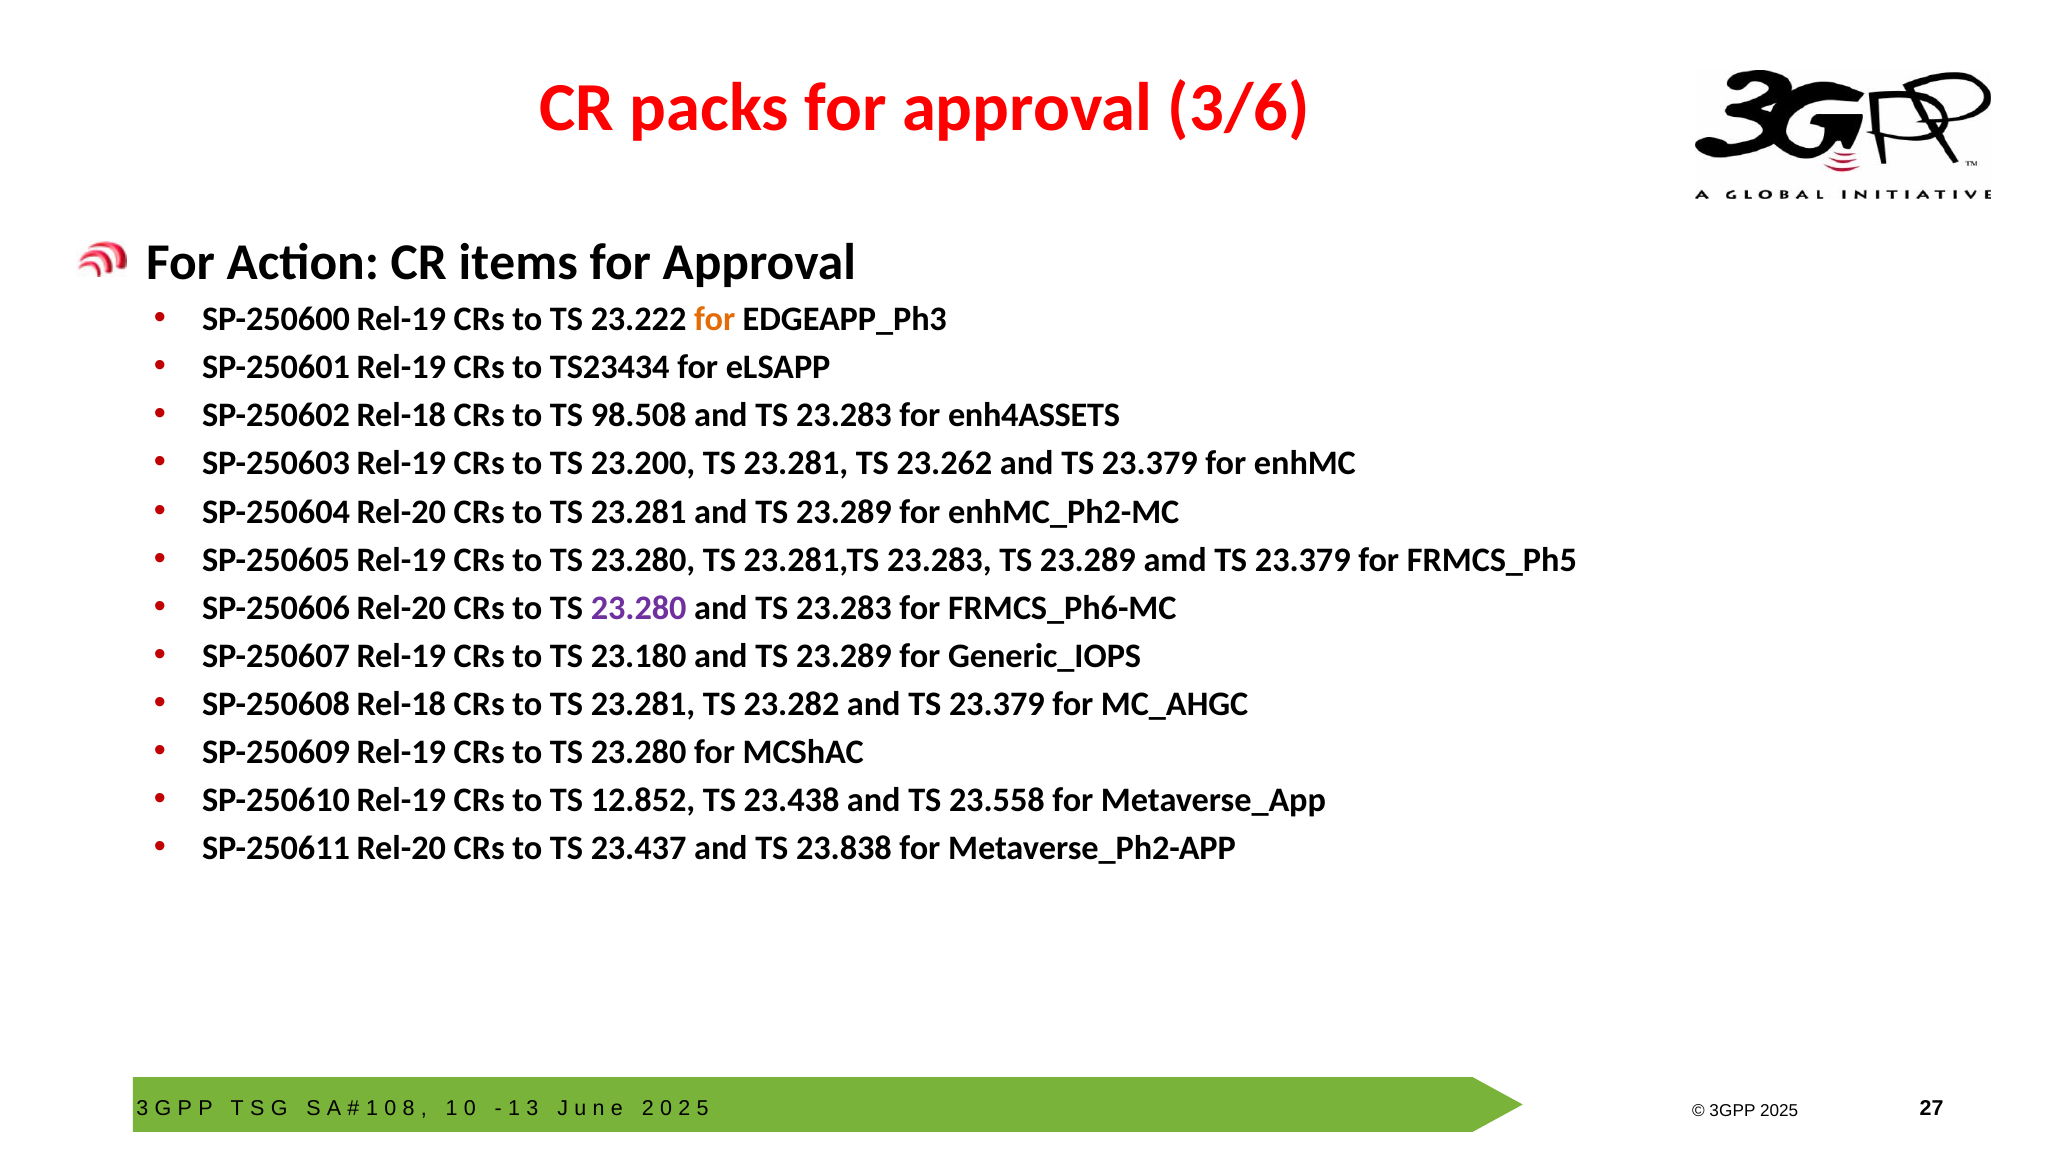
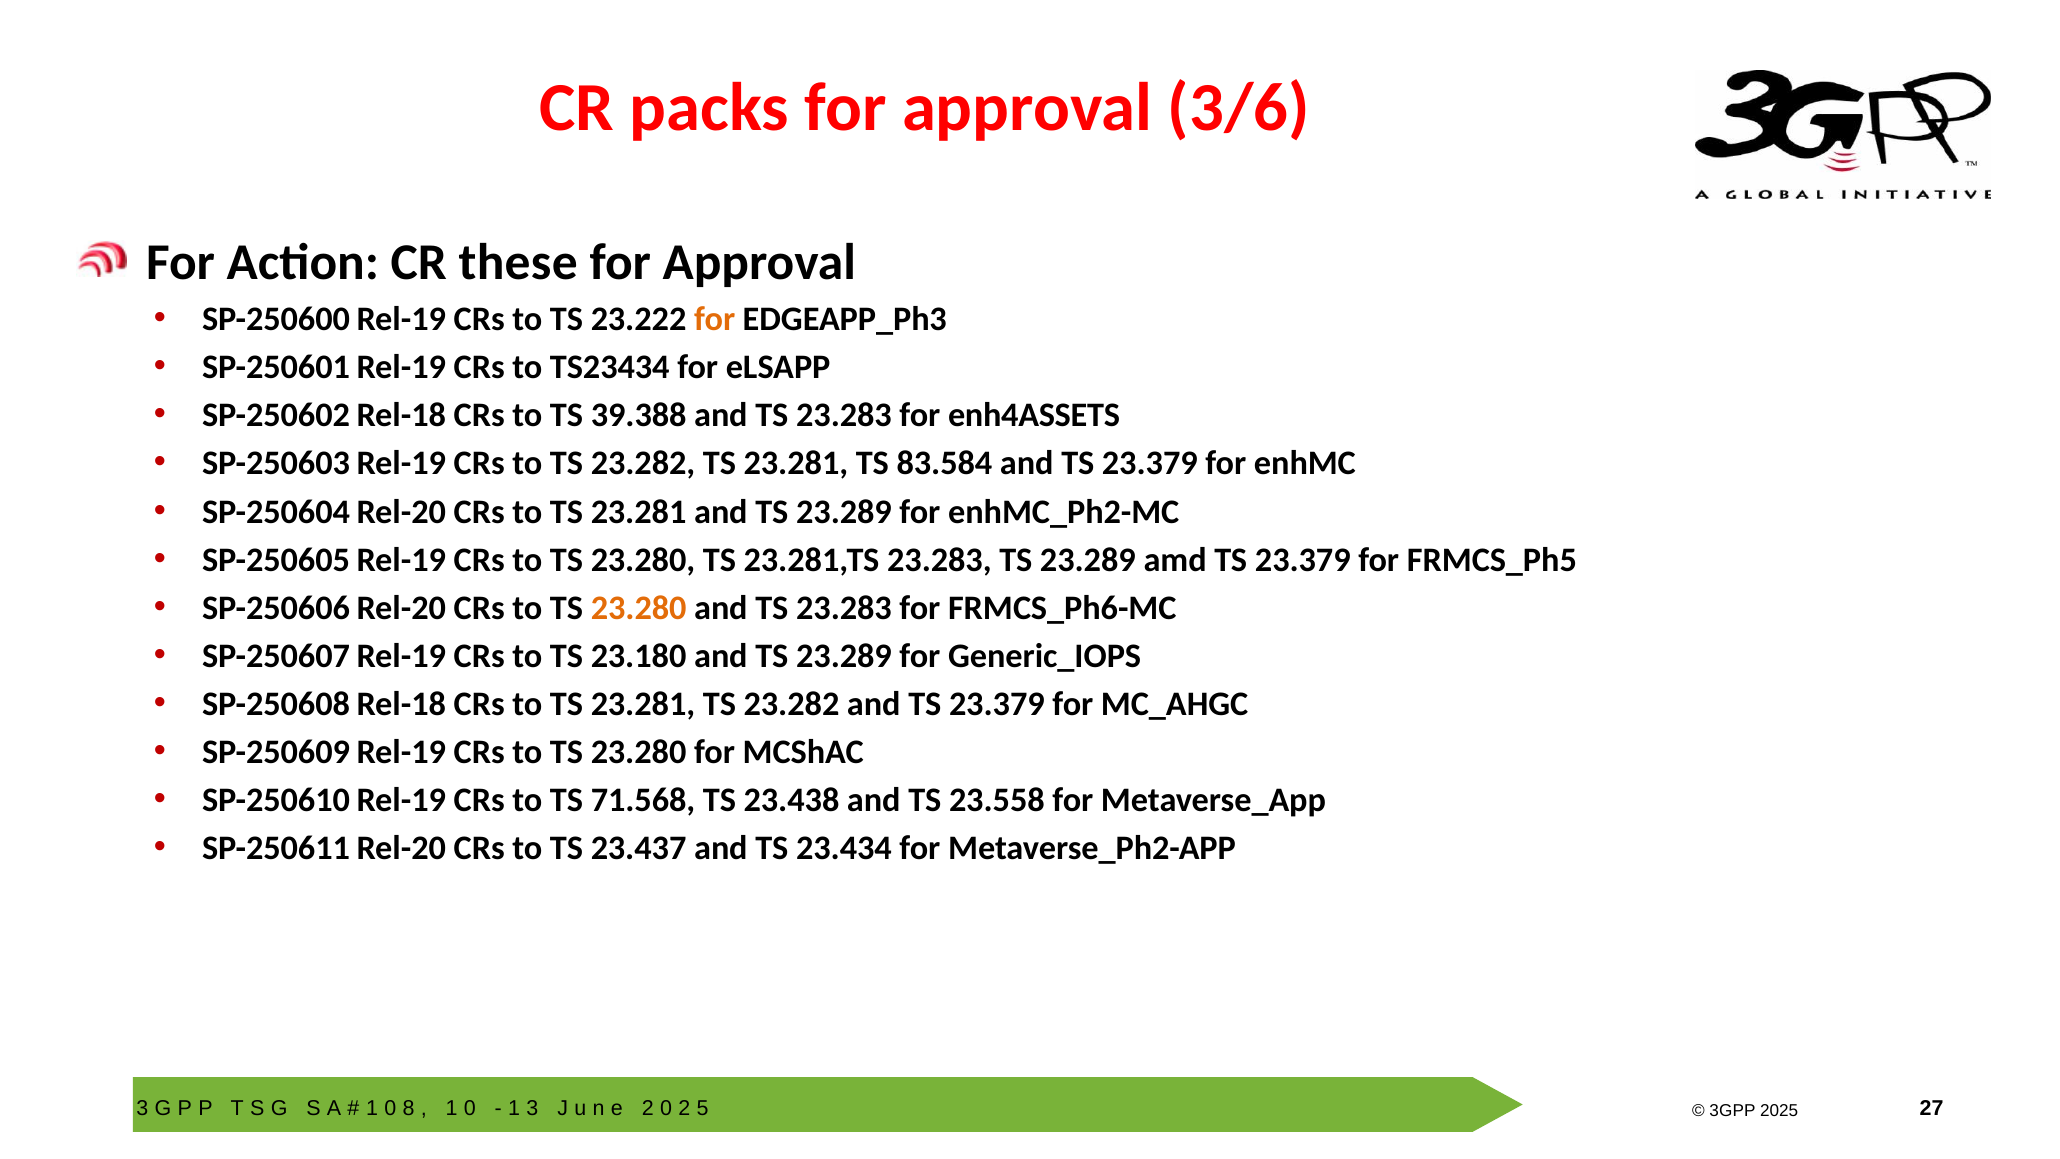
items: items -> these (518, 262)
98.508: 98.508 -> 39.388 (639, 415)
to TS 23.200: 23.200 -> 23.282 (643, 464)
23.262: 23.262 -> 83.584 (944, 464)
23.280 colour: purple -> orange (639, 608)
12.852: 12.852 -> 71.568 (643, 800)
23.838: 23.838 -> 23.434 (844, 848)
